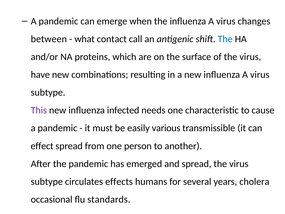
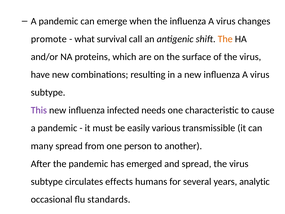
between: between -> promote (49, 39)
contact: contact -> survival (112, 39)
The colour: blue -> orange (225, 39)
effect: effect -> many (42, 146)
cholera: cholera -> analytic (254, 181)
